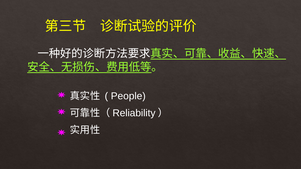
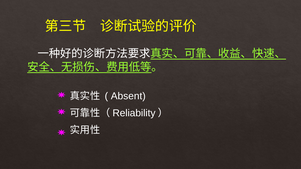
People: People -> Absent (128, 96)
